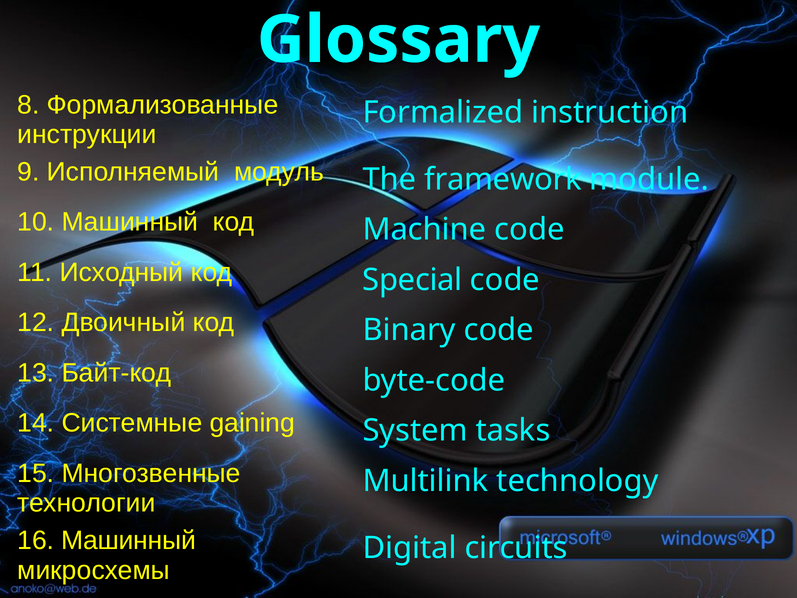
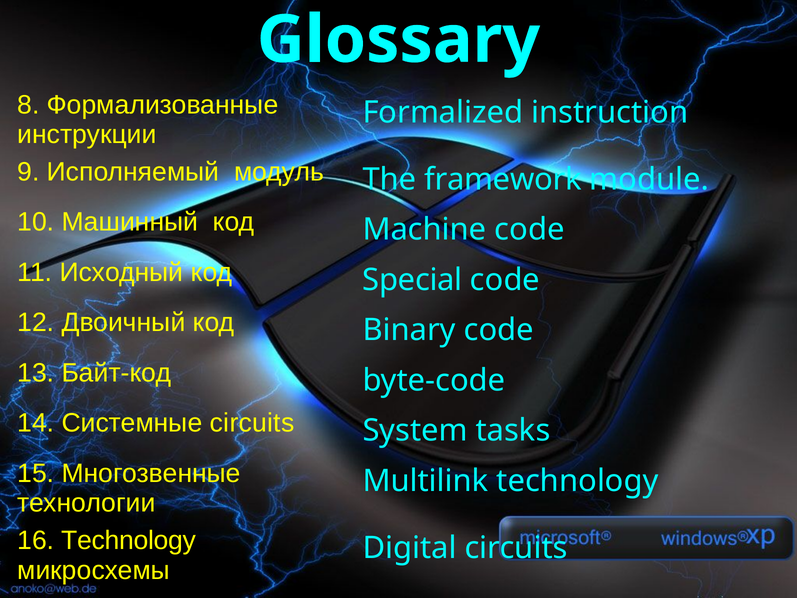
Системные gaining: gaining -> circuits (252, 423)
16 Машинный: Машинный -> Technology (129, 540)
